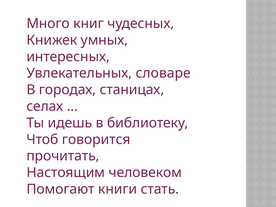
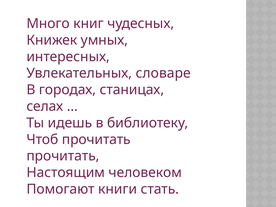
Чтоб говорится: говорится -> прочитать (96, 139)
